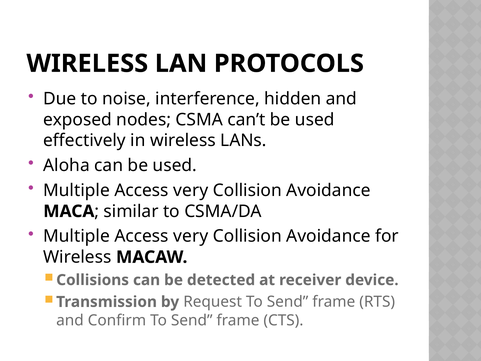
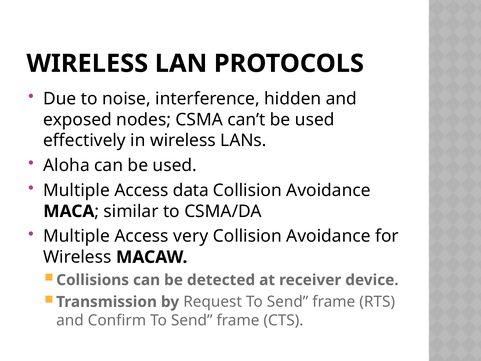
very: very -> data (191, 190)
